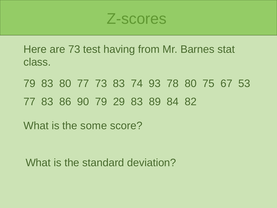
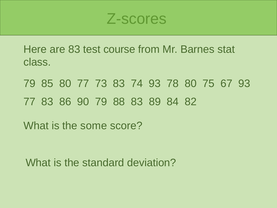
are 73: 73 -> 83 (74, 49)
having: having -> course (119, 49)
79 83: 83 -> 85 (47, 83)
67 53: 53 -> 93 (244, 83)
29: 29 -> 88 (119, 102)
